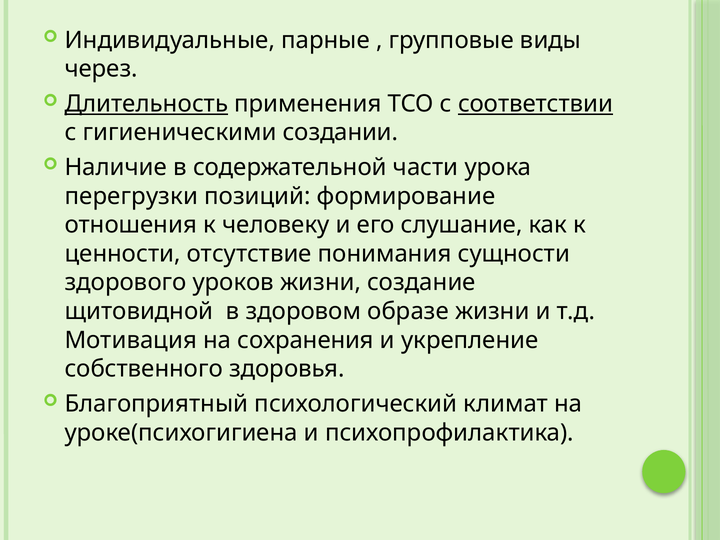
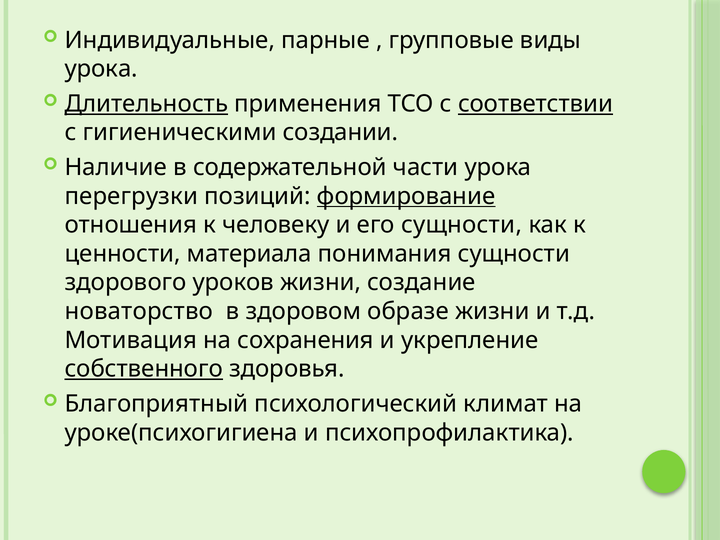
через: через -> урока (101, 69)
формирование underline: none -> present (406, 196)
его слушание: слушание -> сущности (462, 225)
отсутствие: отсутствие -> материала (249, 254)
щитовидной: щитовидной -> новаторство (139, 311)
собственного underline: none -> present (144, 369)
